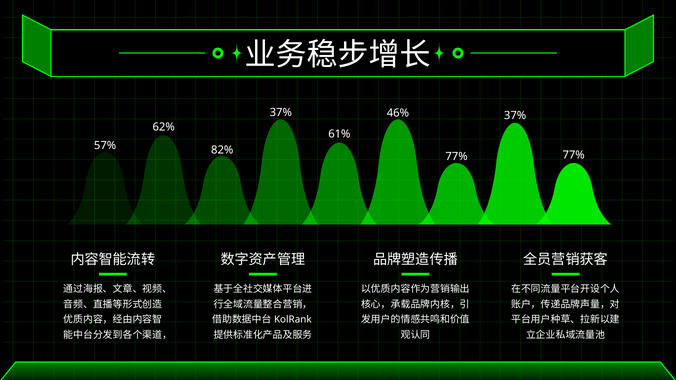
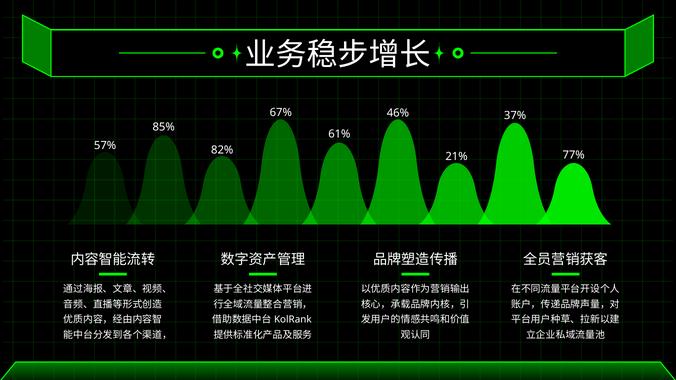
37%: 37% -> 67% (281, 113)
62%: 62% -> 85% (164, 127)
77%: 77% -> 21% (457, 157)
